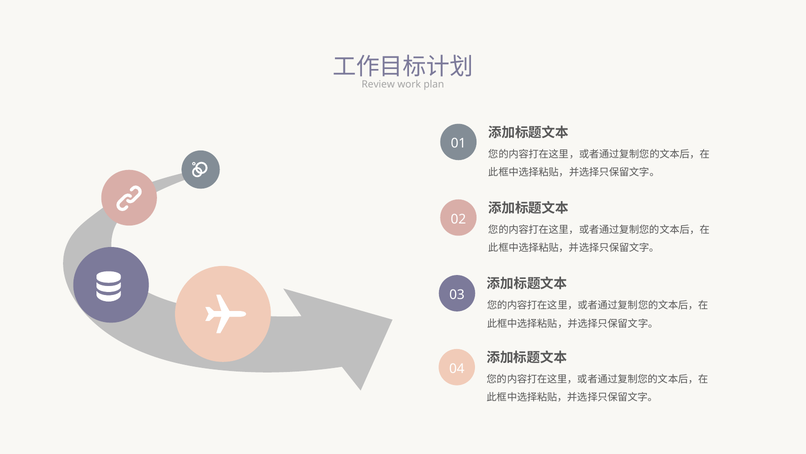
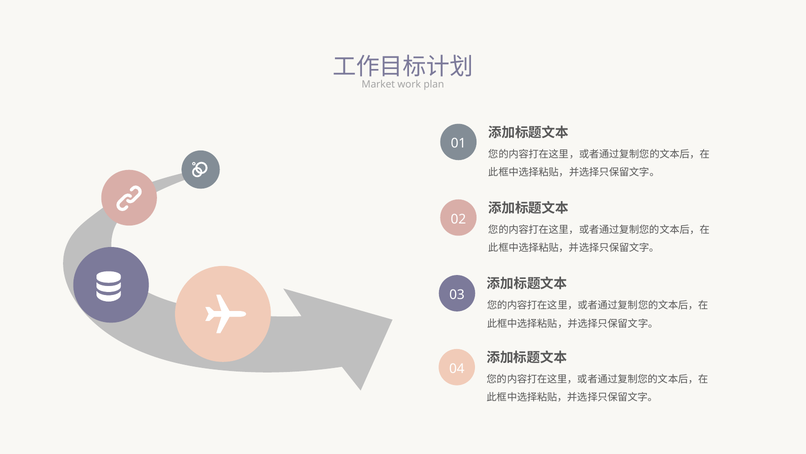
Review: Review -> Market (378, 84)
